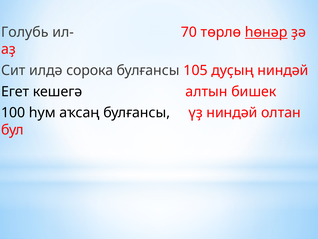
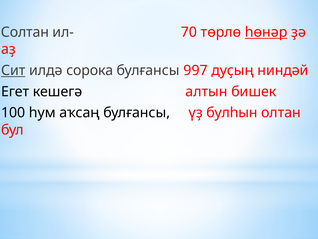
Голубь: Голубь -> Солтан (25, 32)
Сит underline: none -> present (13, 70)
105: 105 -> 997 (196, 70)
үҙ ниндәй: ниндәй -> булһын (232, 113)
